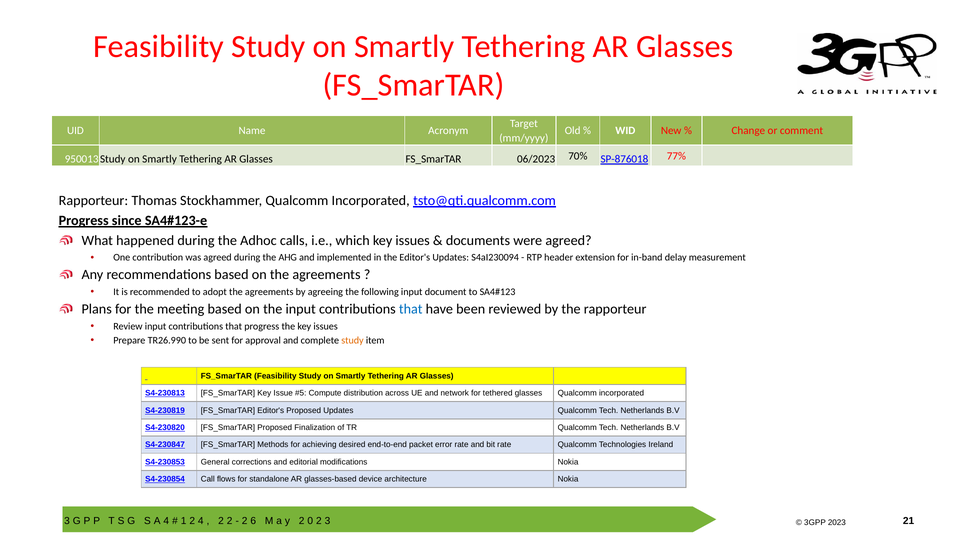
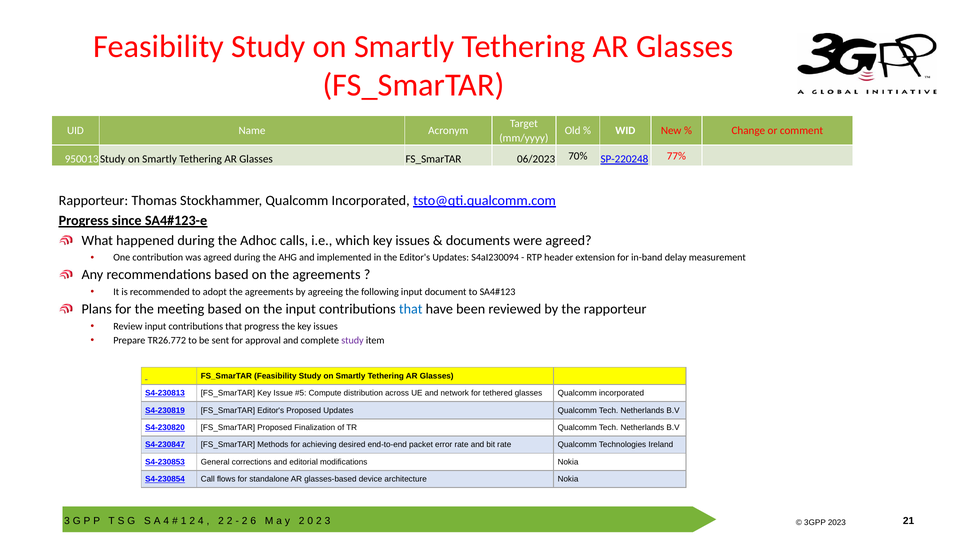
SP-876018: SP-876018 -> SP-220248 (624, 159)
TR26.990: TR26.990 -> TR26.772 (167, 341)
study colour: orange -> purple (352, 341)
